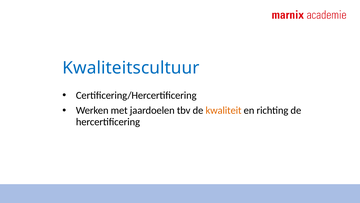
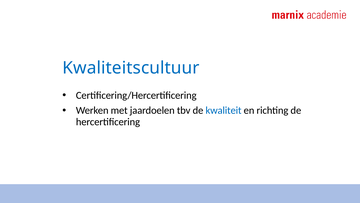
kwaliteit colour: orange -> blue (224, 110)
